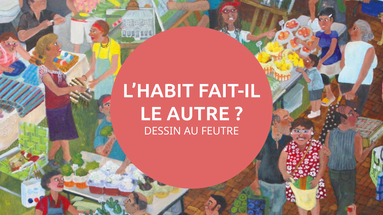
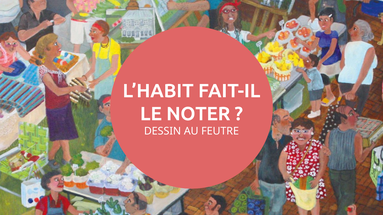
AUTRE: AUTRE -> NOTER (198, 114)
